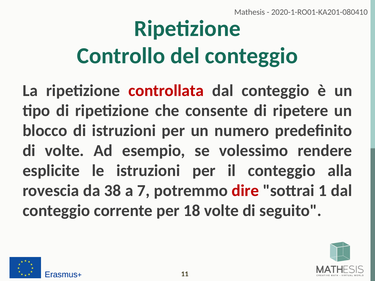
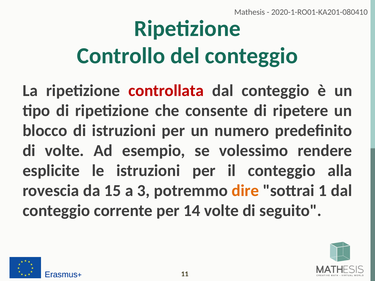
38: 38 -> 15 (113, 191)
7: 7 -> 3 (144, 191)
dire colour: red -> orange (245, 191)
18: 18 -> 14 (192, 211)
